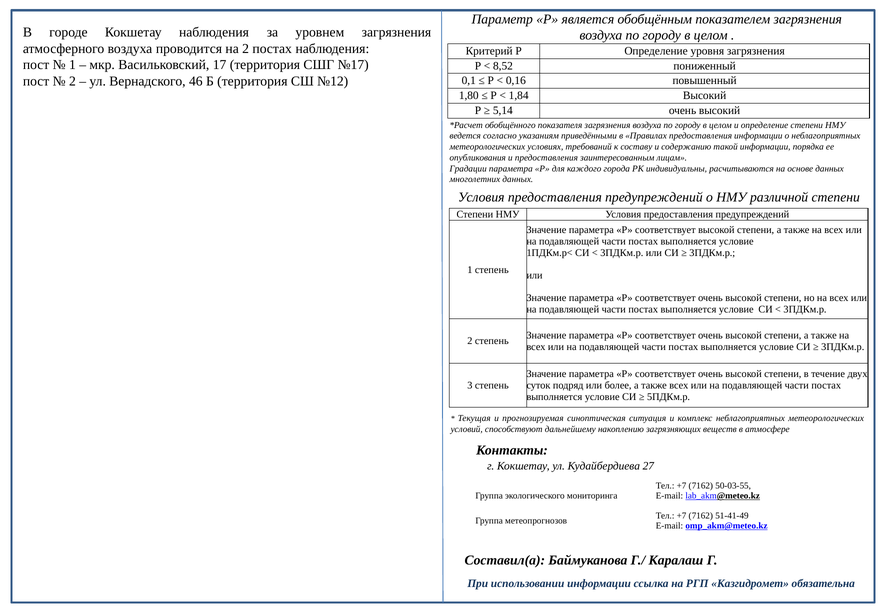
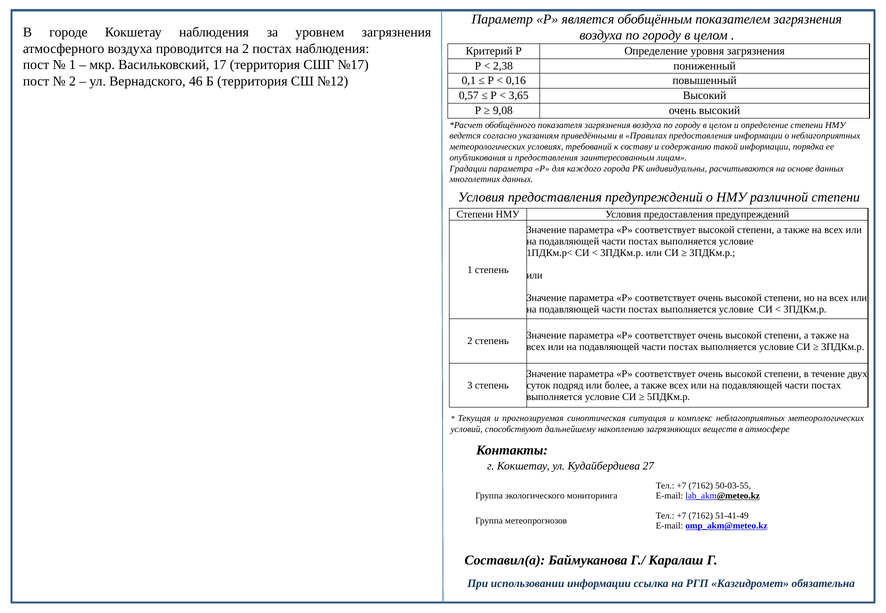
8,52: 8,52 -> 2,38 (503, 66)
1,80: 1,80 -> 0,57 (469, 96)
1,84: 1,84 -> 3,65 (519, 96)
5,14: 5,14 -> 9,08 (503, 110)
